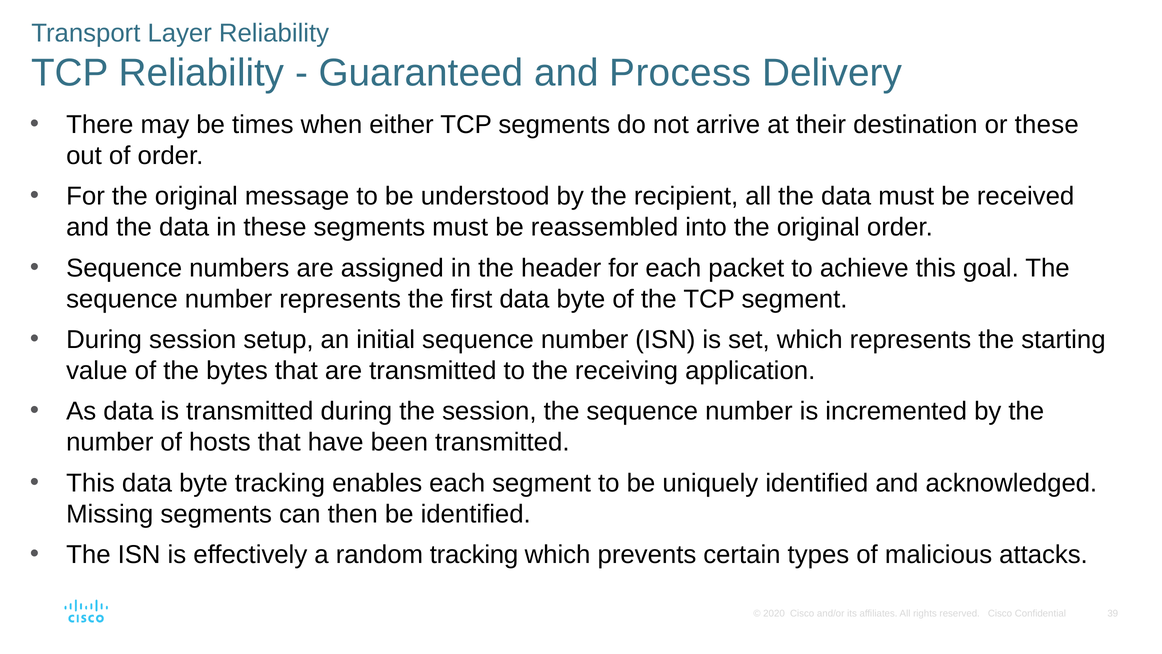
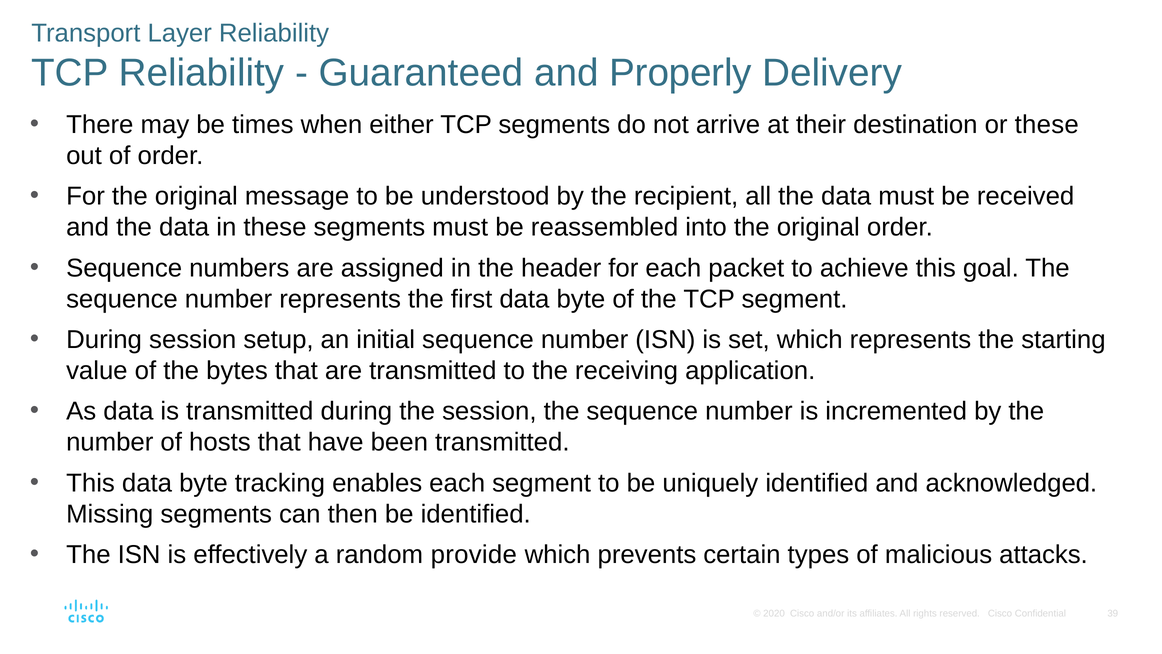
Process: Process -> Properly (681, 73)
random tracking: tracking -> provide (474, 554)
